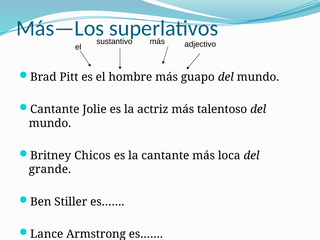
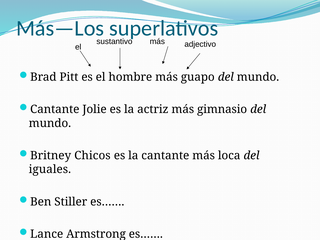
talentoso: talentoso -> gimnasio (222, 109)
grande: grande -> iguales (50, 169)
